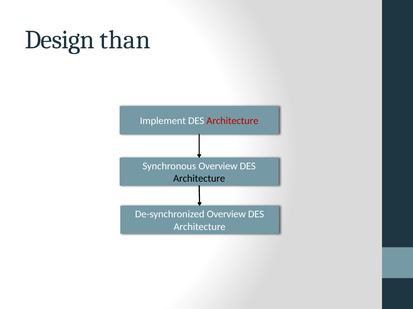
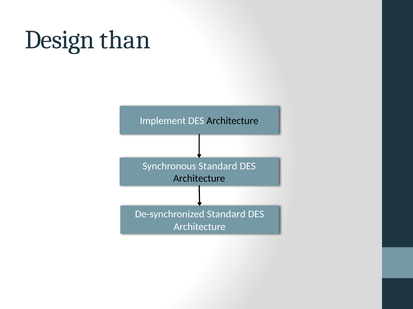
Architecture colour: red -> black (232, 121)
Synchronous Overview: Overview -> Standard (218, 167)
De-synchronized Overview: Overview -> Standard (226, 215)
